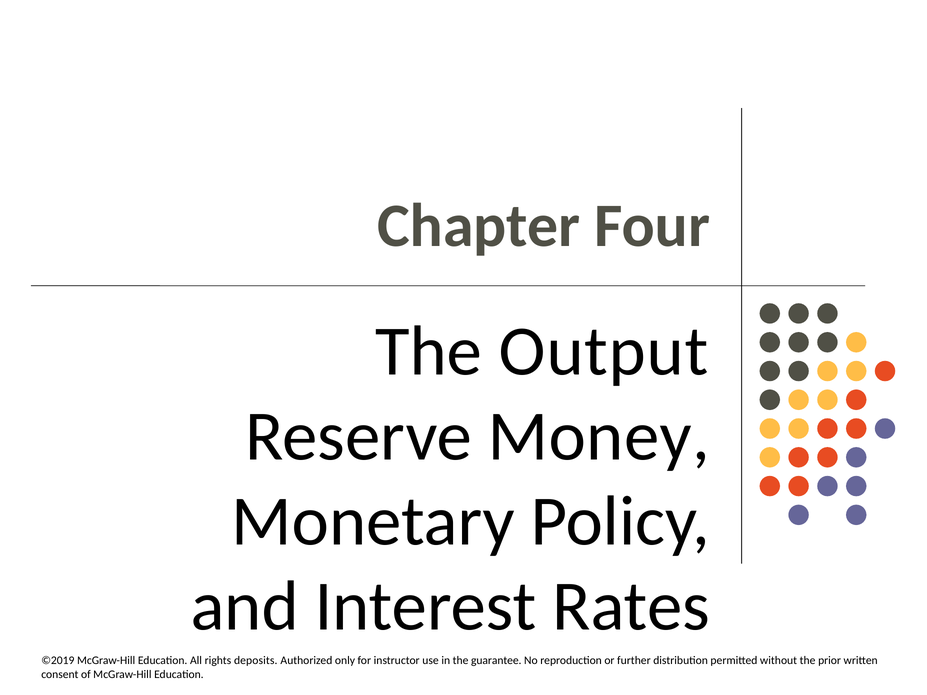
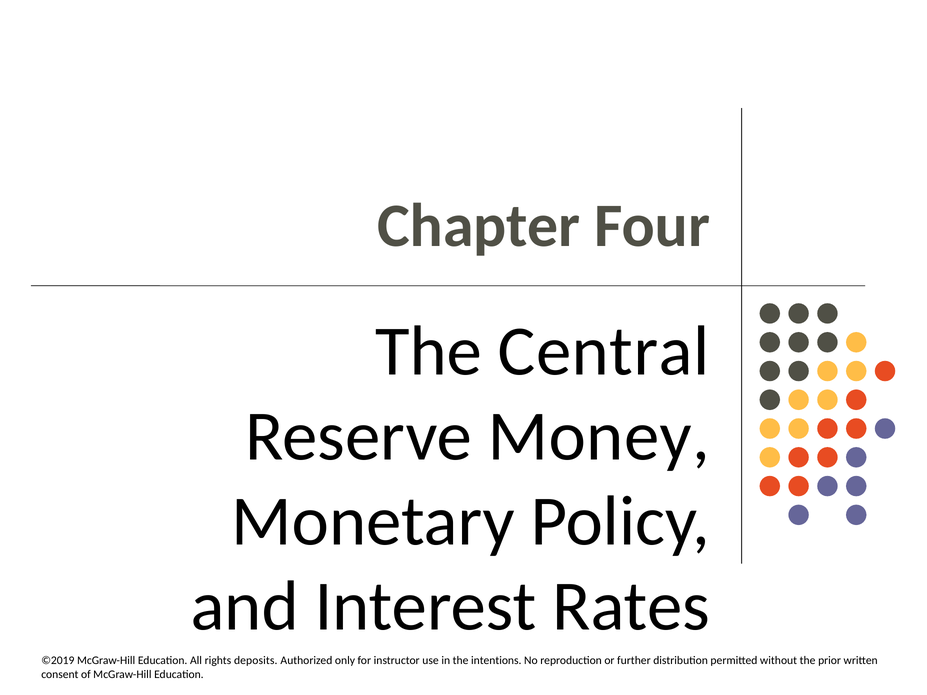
Output: Output -> Central (604, 352)
guarantee: guarantee -> intentions (496, 661)
